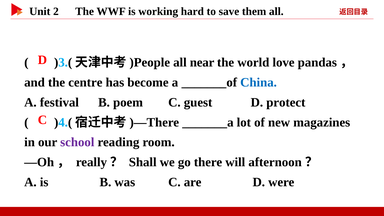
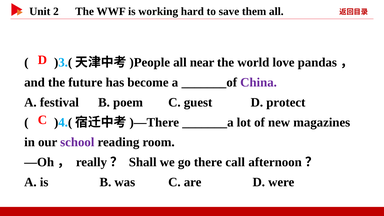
centre: centre -> future (85, 82)
China colour: blue -> purple (259, 82)
will: will -> call (235, 162)
